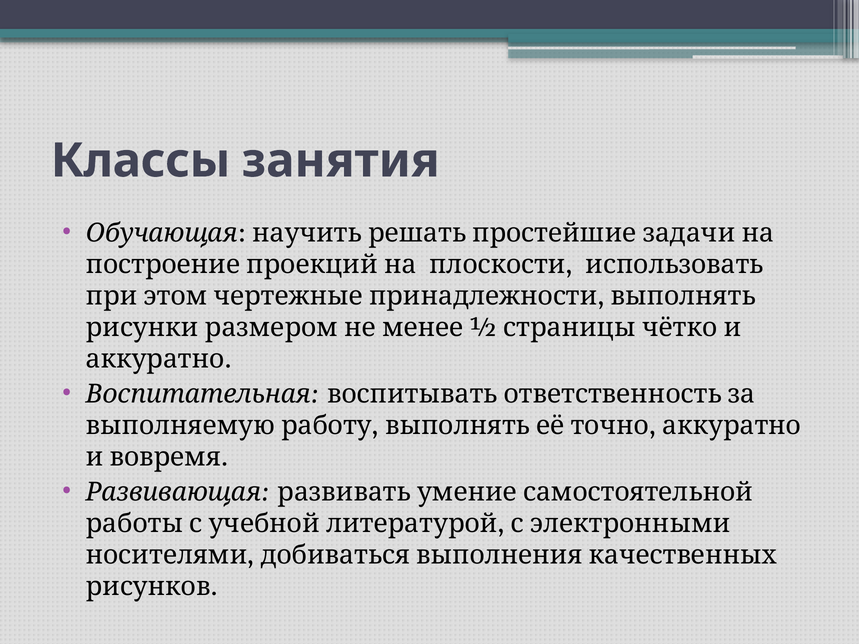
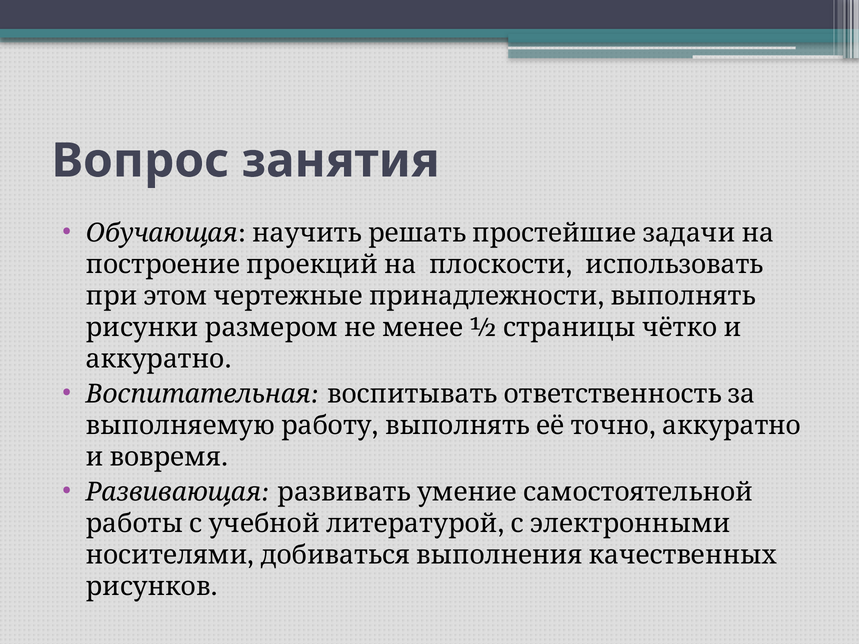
Классы: Классы -> Вопрос (140, 161)
